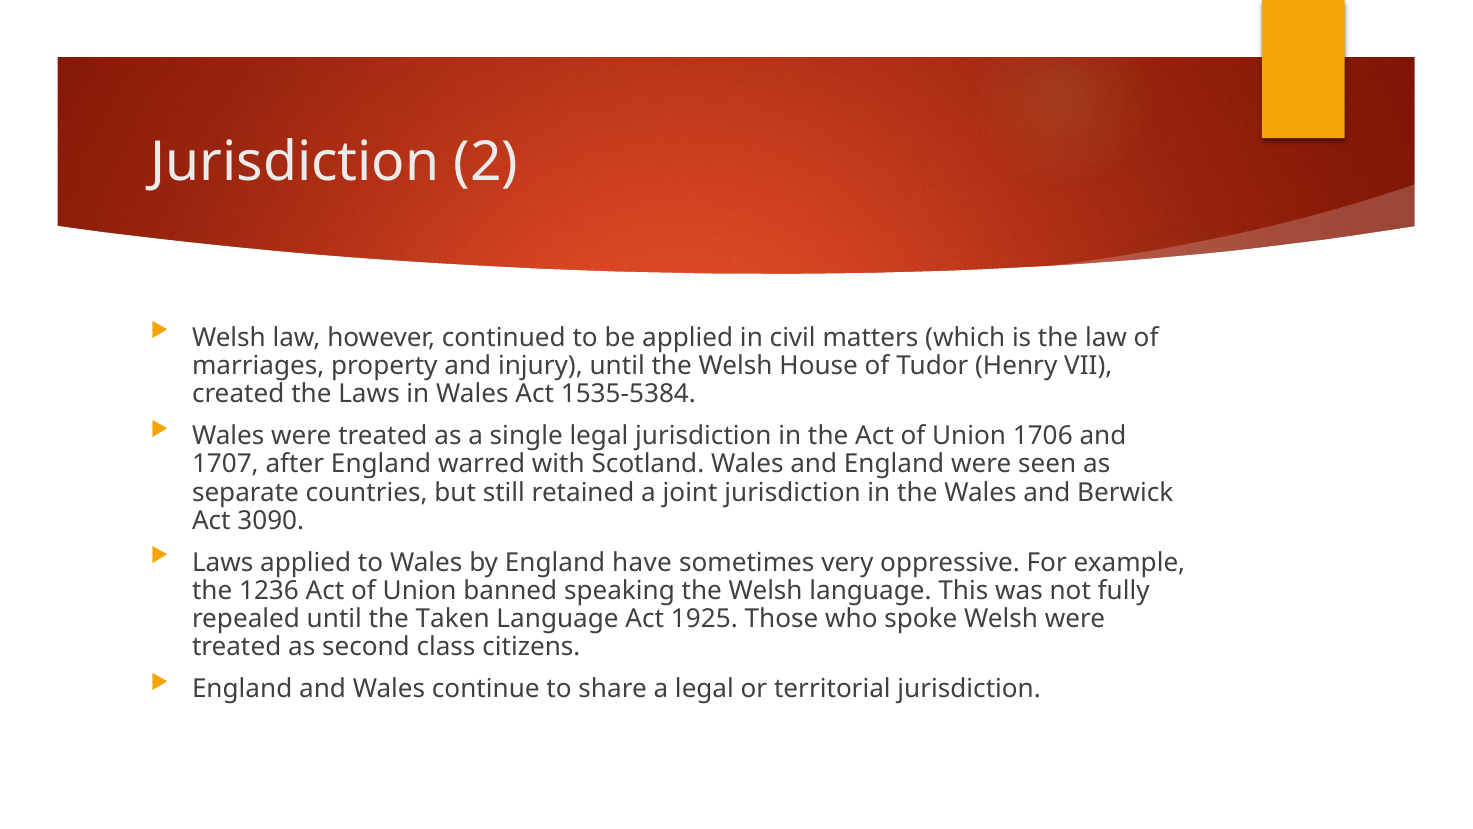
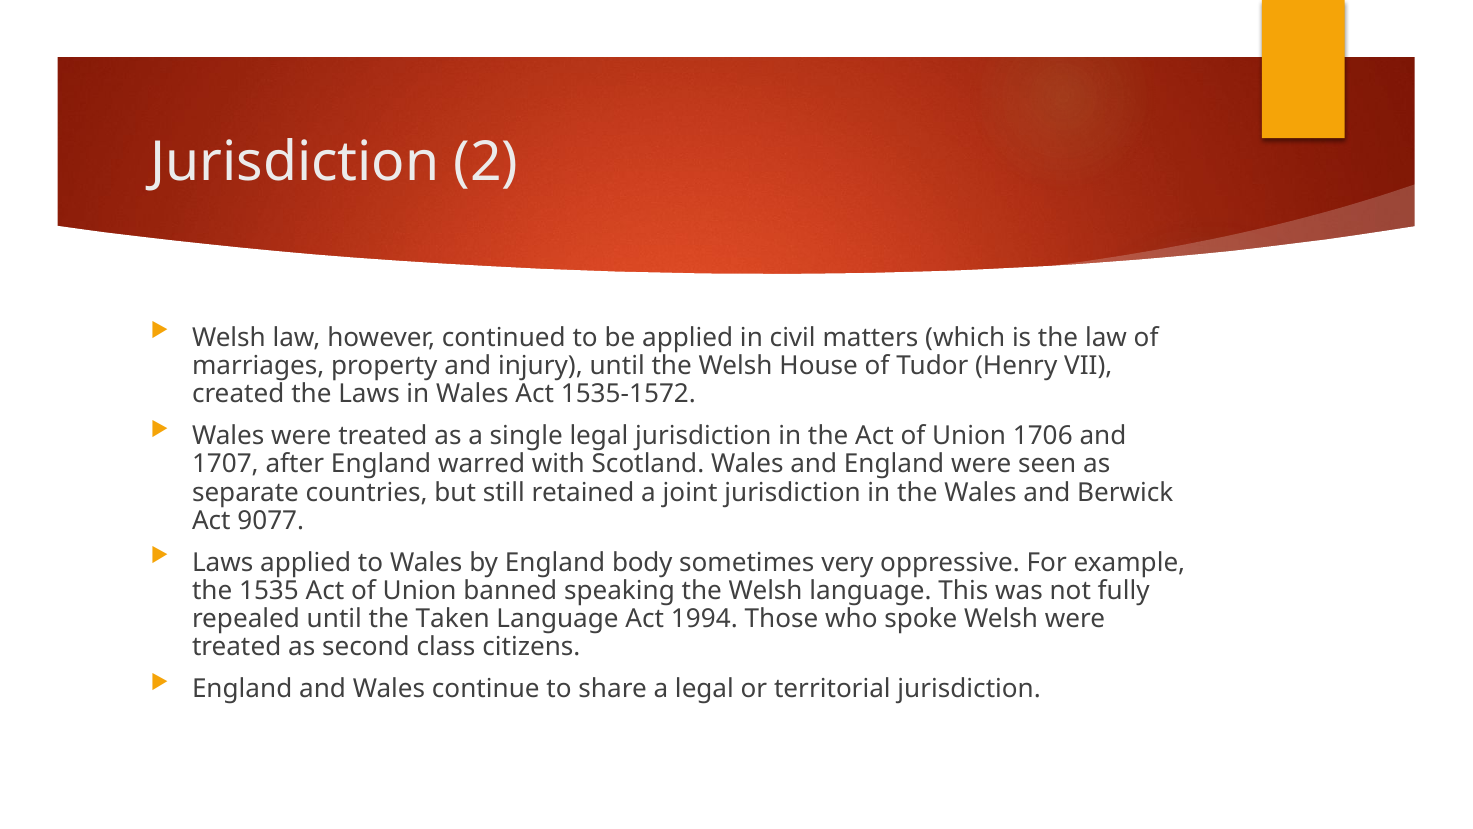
1535-5384: 1535-5384 -> 1535-1572 (628, 394)
3090: 3090 -> 9077 (271, 520)
have: have -> body (642, 562)
1236: 1236 -> 1535 (269, 591)
1925: 1925 -> 1994 (704, 619)
